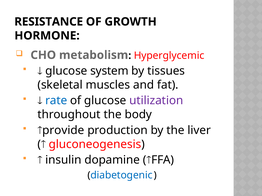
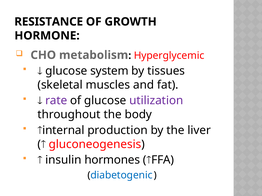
rate colour: blue -> purple (56, 101)
provide: provide -> internal (63, 131)
dopamine: dopamine -> hormones (112, 160)
